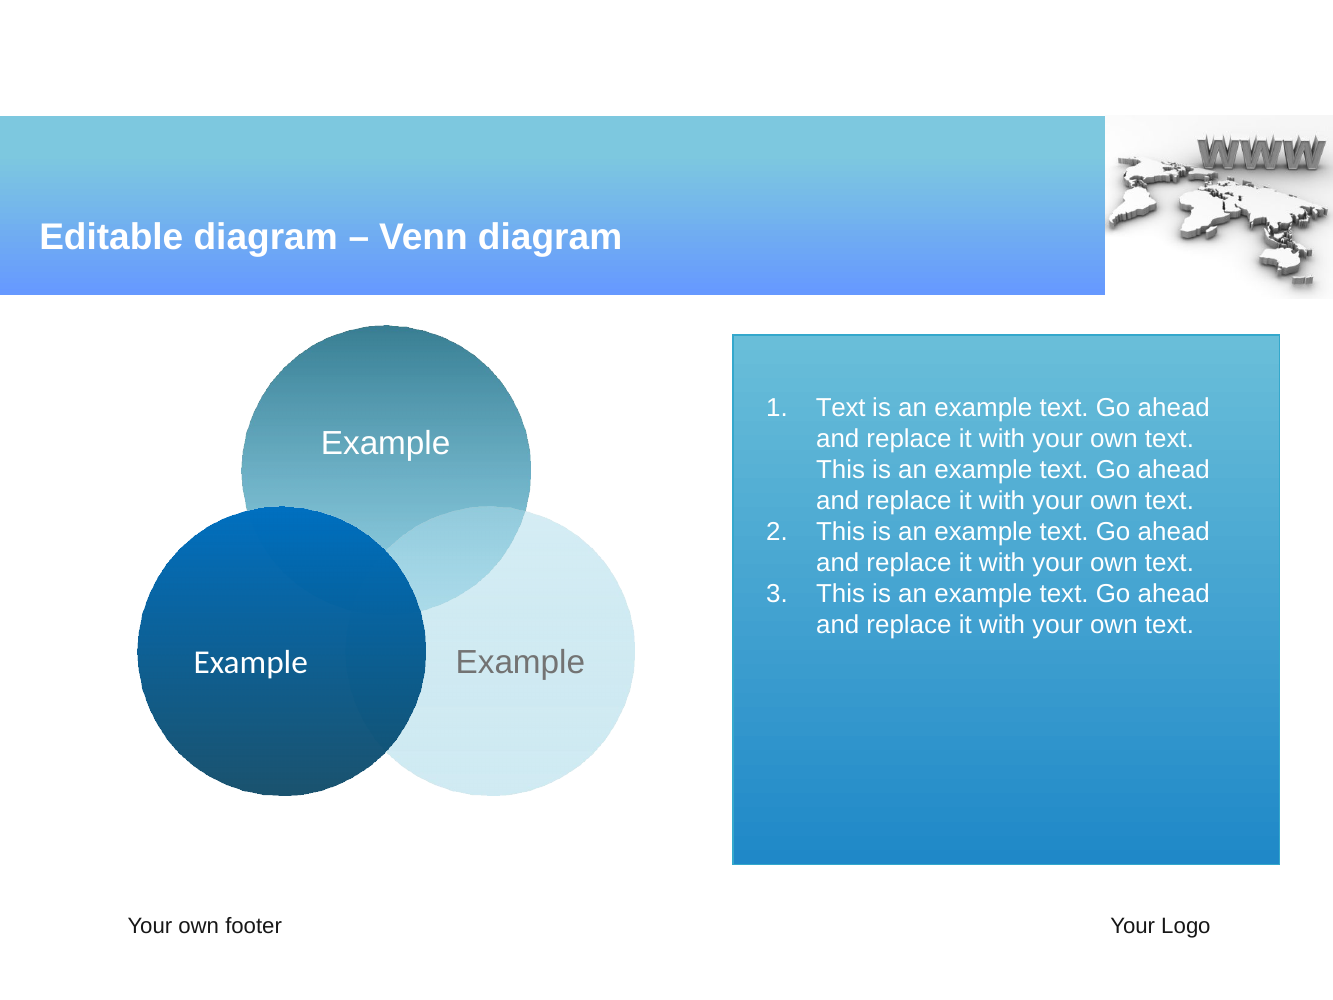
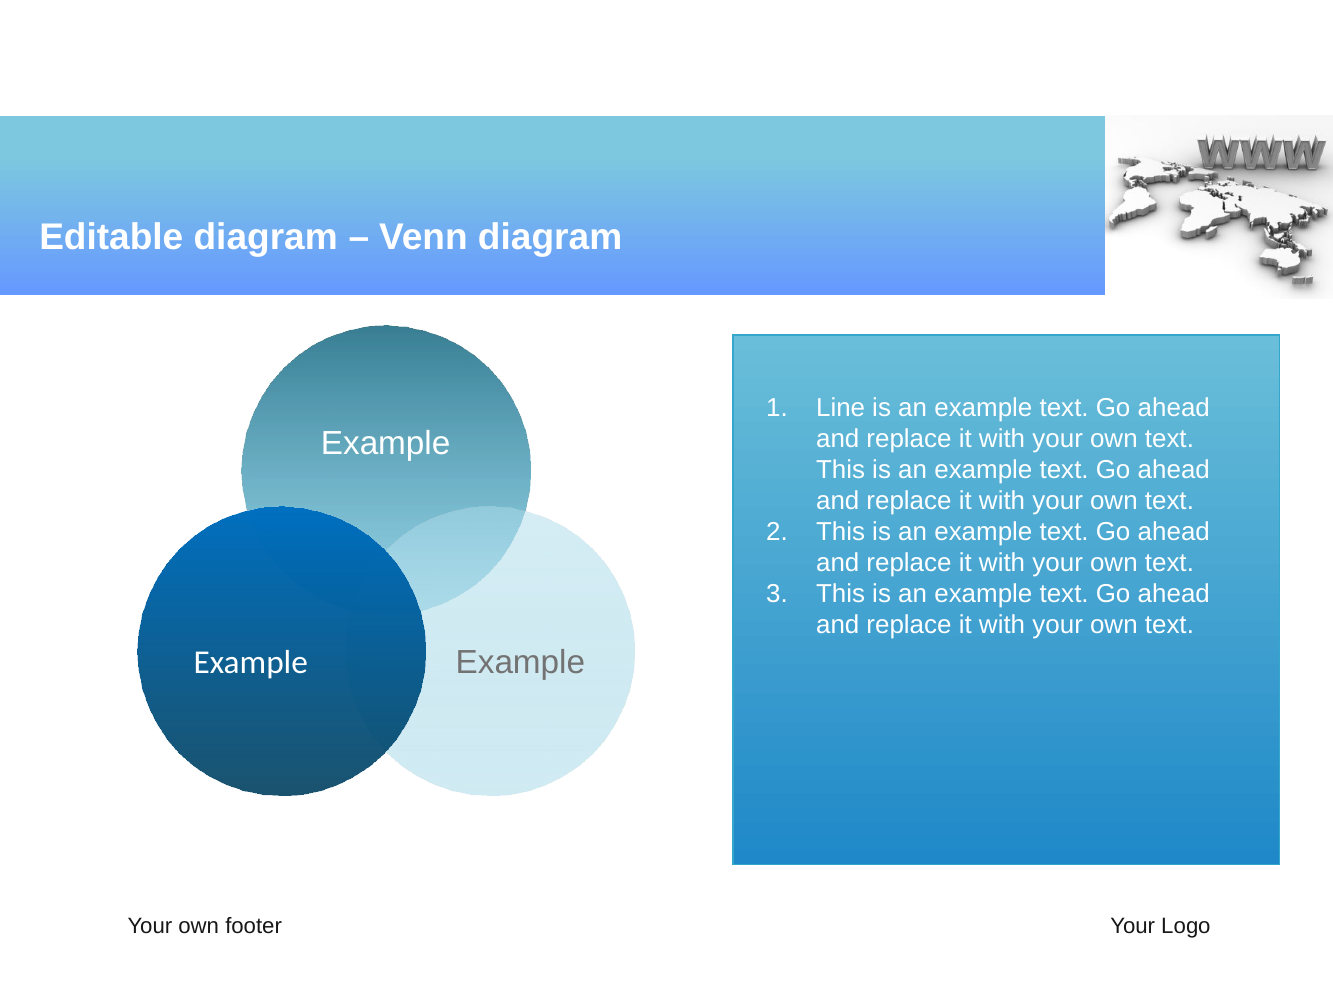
Text: Text -> Line (841, 407)
